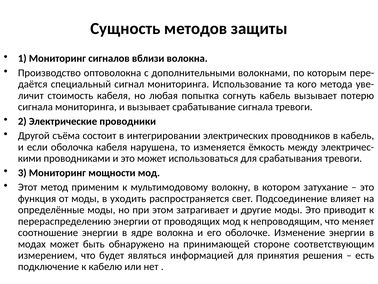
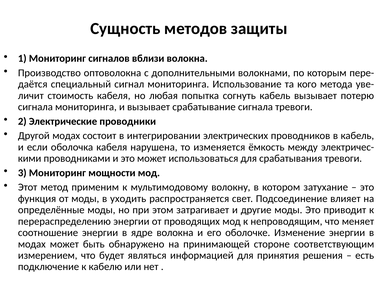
Другой съёма: съёма -> модах (66, 136)
